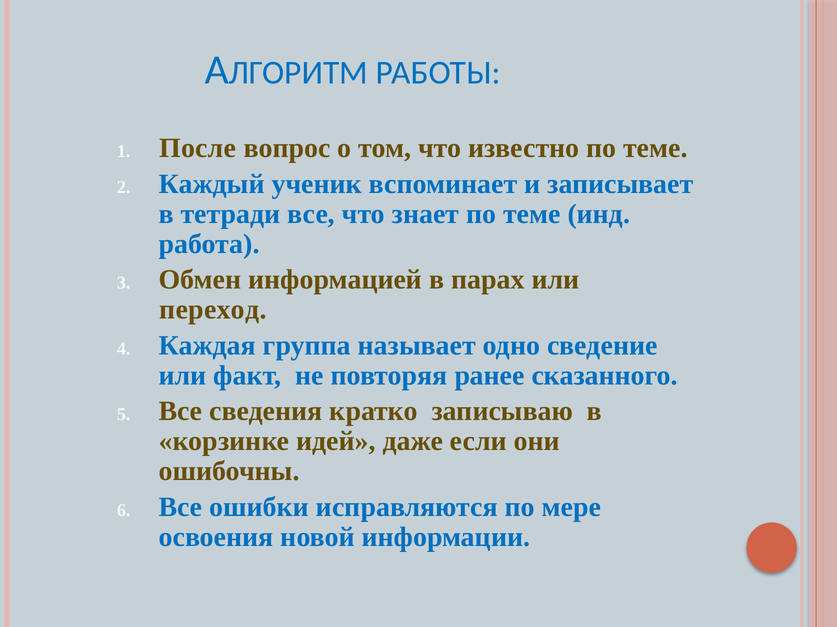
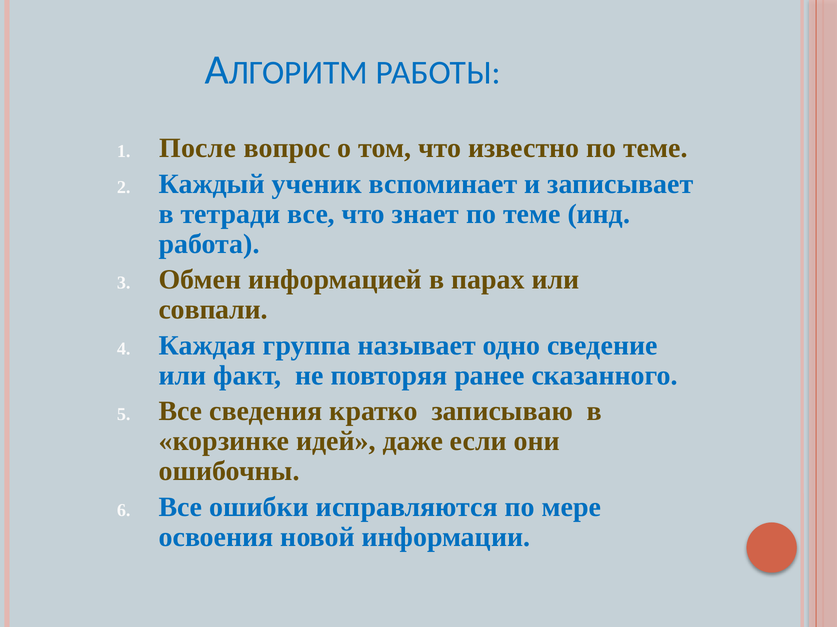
переход: переход -> совпали (213, 310)
